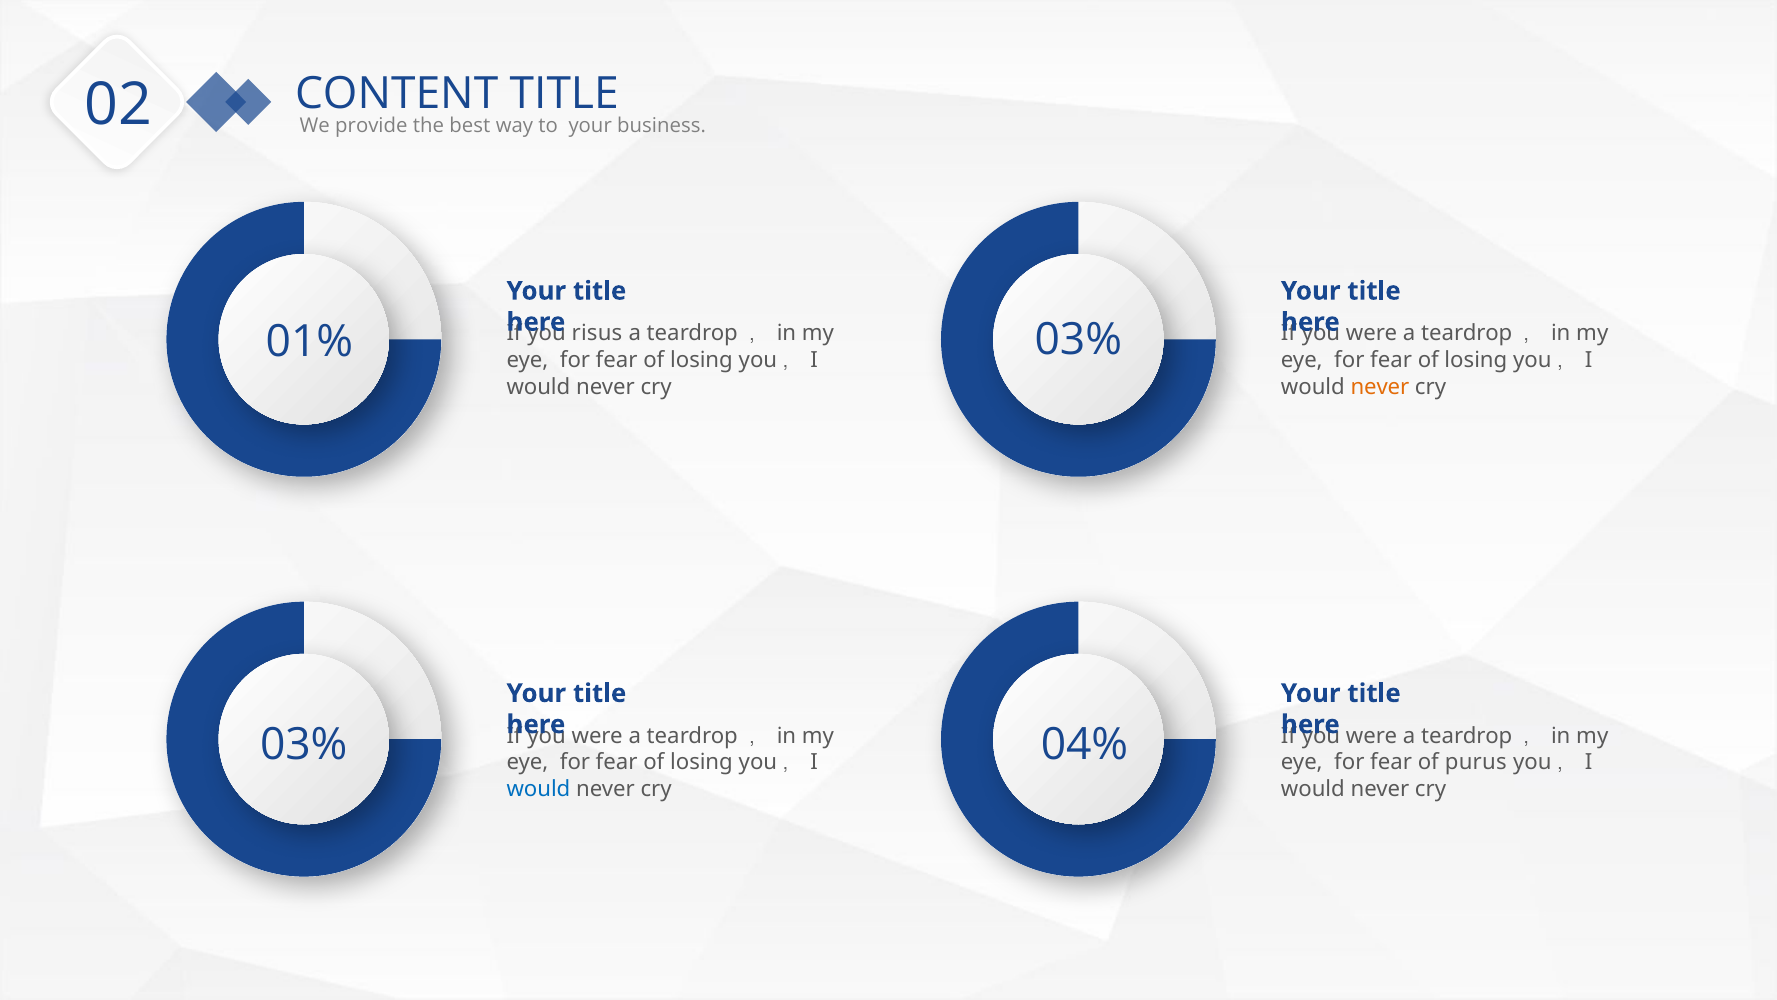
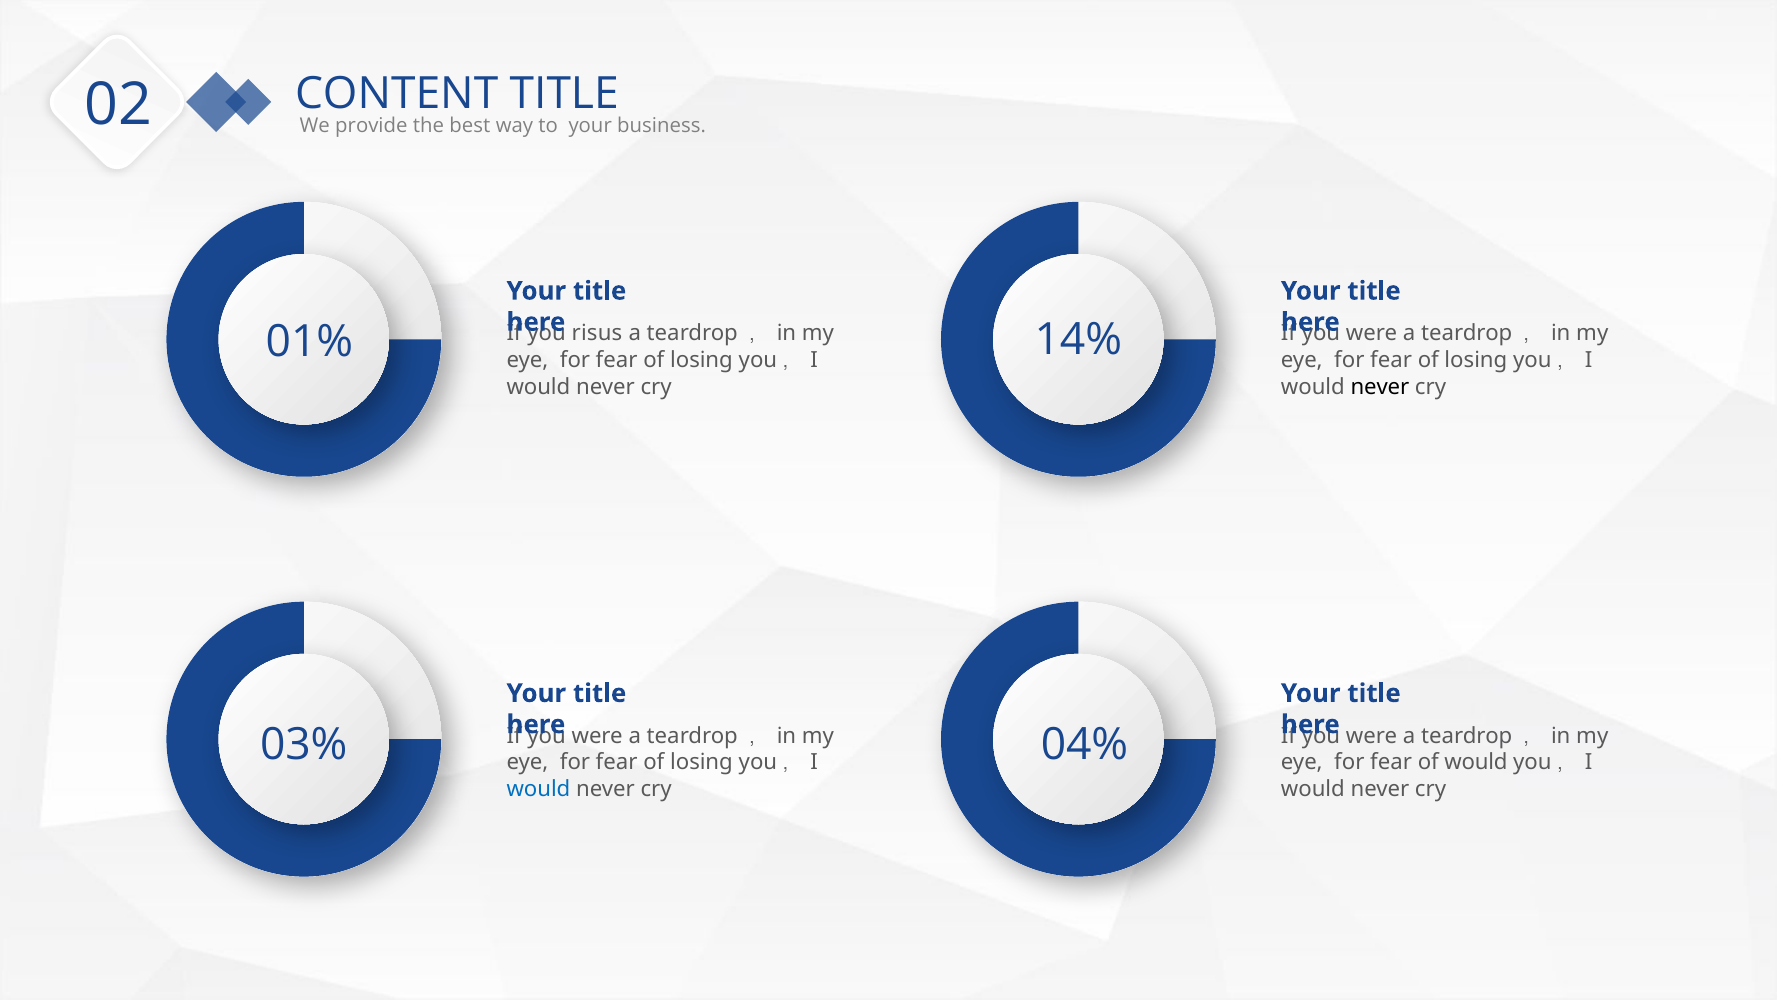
01% 03%: 03% -> 14% (1078, 339)
never colour: orange -> black (1380, 387)
of purus: purus -> would (1476, 762)
